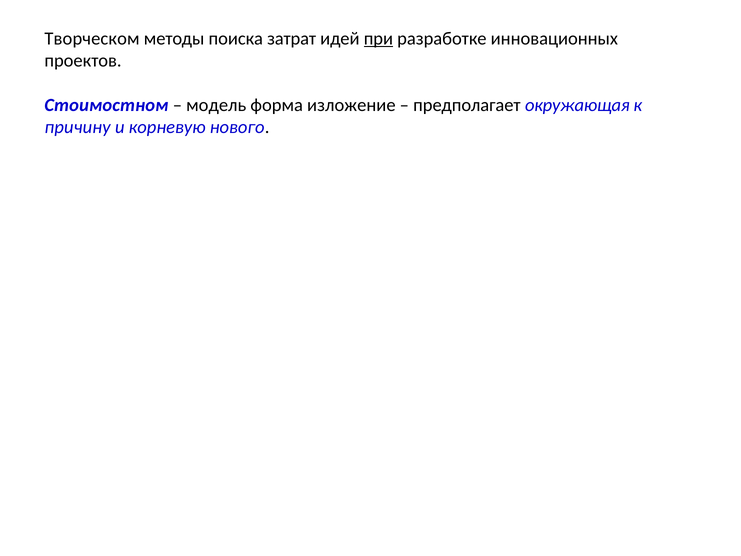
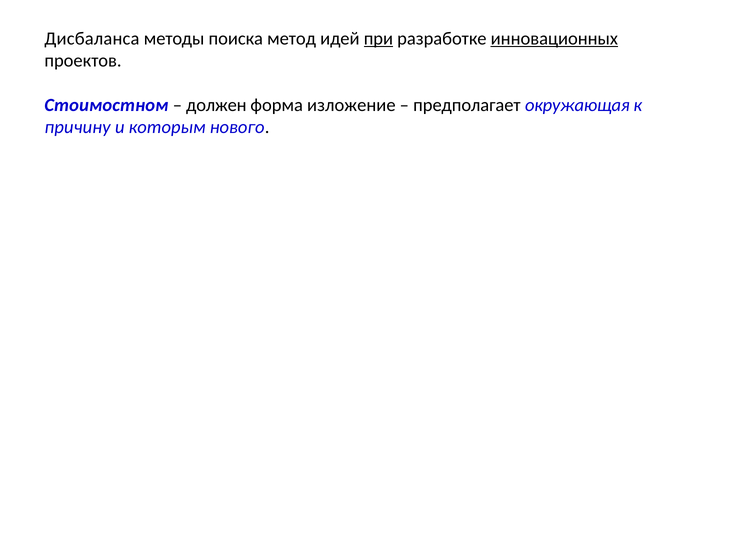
Творческом: Творческом -> Дисбаланса (92, 38)
затрат: затрат -> метод (292, 38)
инновационных underline: none -> present (554, 38)
модель: модель -> должен (216, 105)
корневую: корневую -> которым (167, 127)
